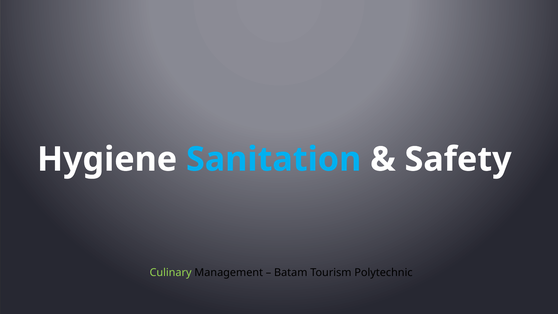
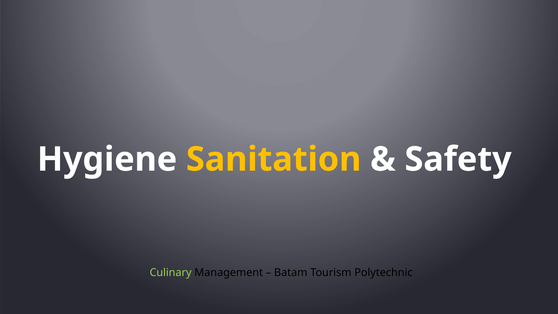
Sanitation colour: light blue -> yellow (274, 159)
